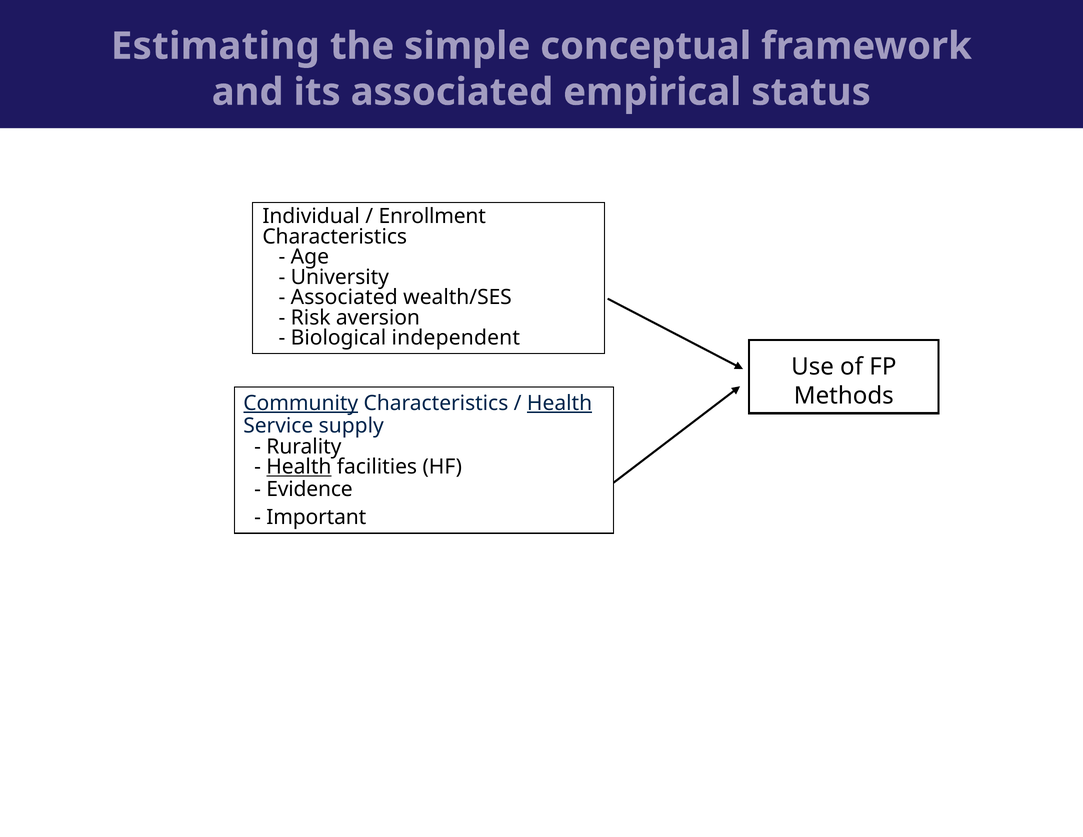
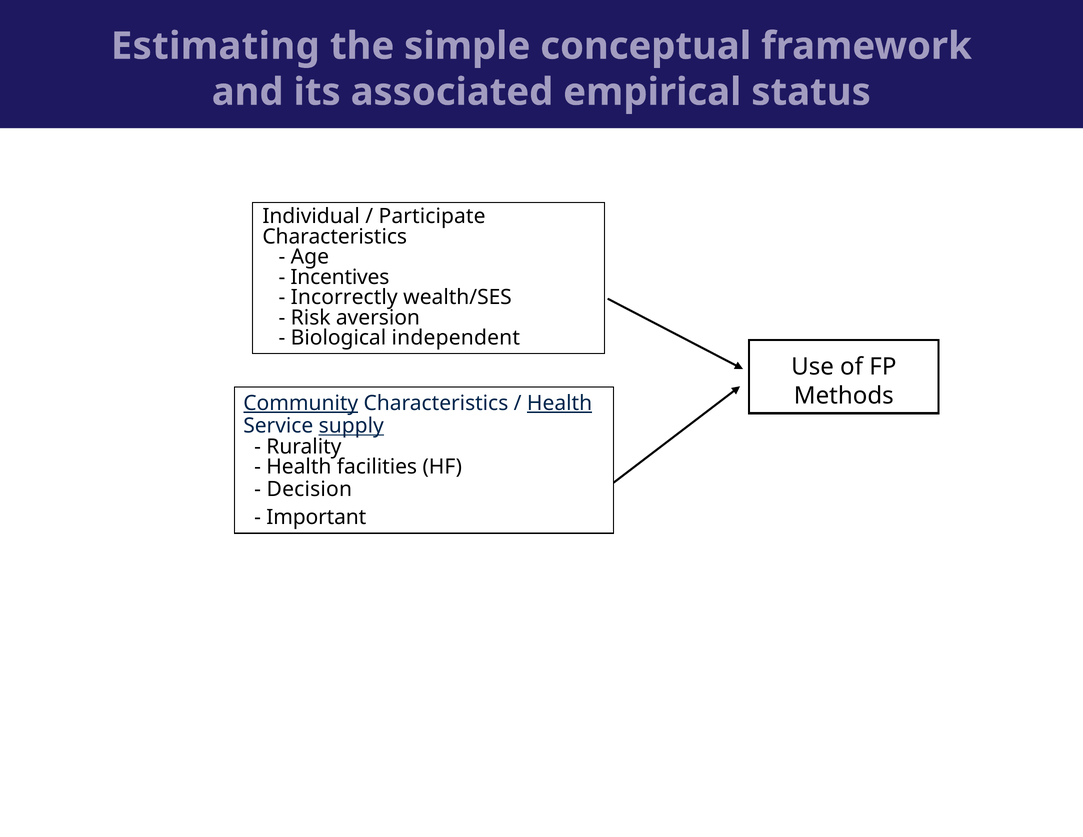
Enrollment: Enrollment -> Participate (432, 216)
University: University -> Incentives (340, 277)
Associated: Associated -> Incorrectly (344, 297)
supply underline: none -> present (351, 426)
Health underline: present -> none (299, 467)
Evidence: Evidence -> Decision (309, 489)
